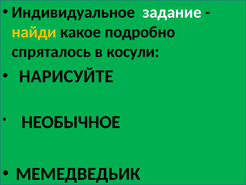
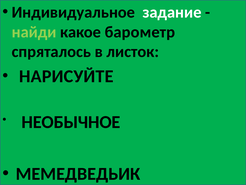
найди colour: yellow -> light green (34, 32)
подробно: подробно -> барометр (140, 32)
косули: косули -> листок (133, 52)
